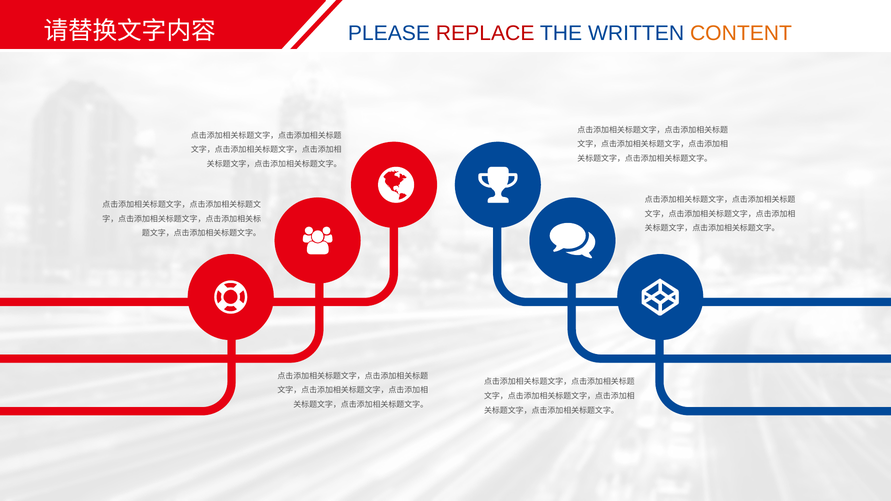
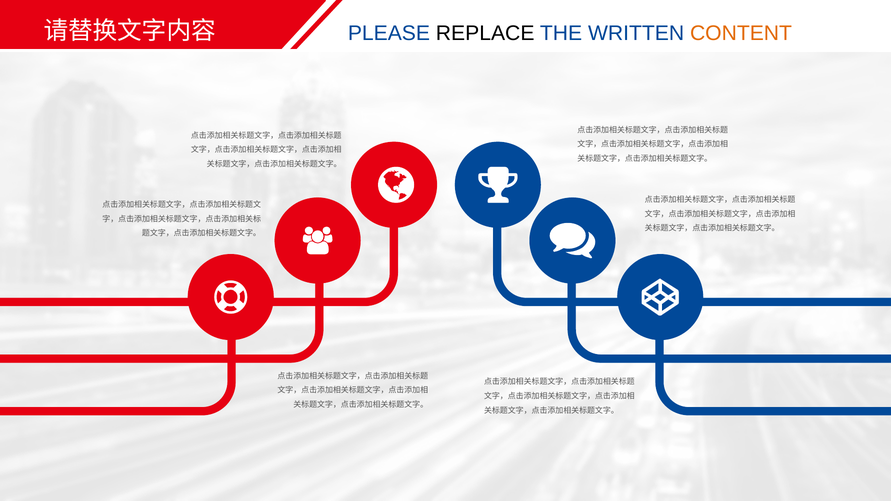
REPLACE colour: red -> black (485, 33)
